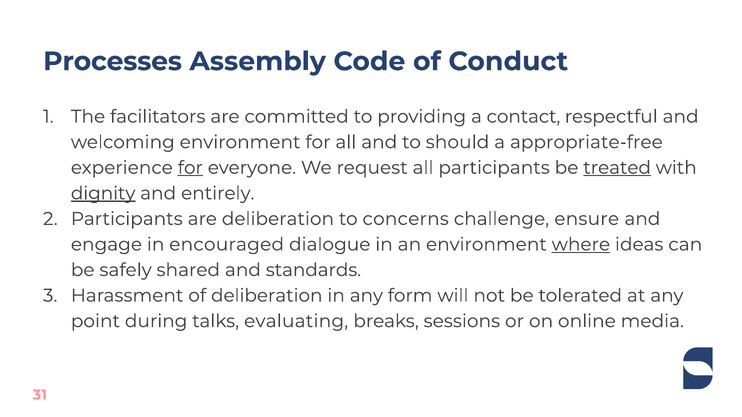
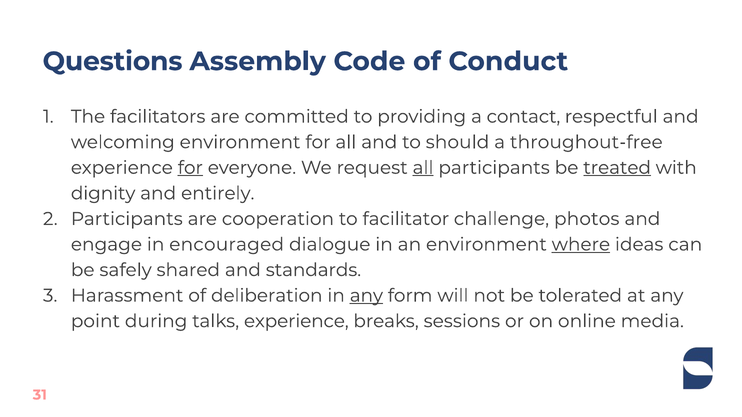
Processes: Processes -> Questions (113, 61)
appropriate-free: appropriate-free -> throughout-free (586, 142)
all underline: none -> present (423, 168)
dignity underline: present -> none (103, 193)
are deliberation: deliberation -> cooperation (278, 219)
concerns: concerns -> facilitator (406, 219)
ensure: ensure -> photos (587, 219)
any underline: none -> present (366, 296)
talks evaluating: evaluating -> experience (296, 321)
